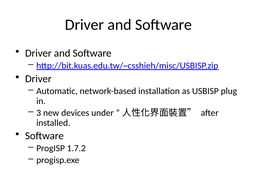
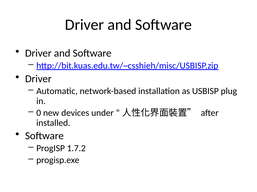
3: 3 -> 0 (39, 113)
